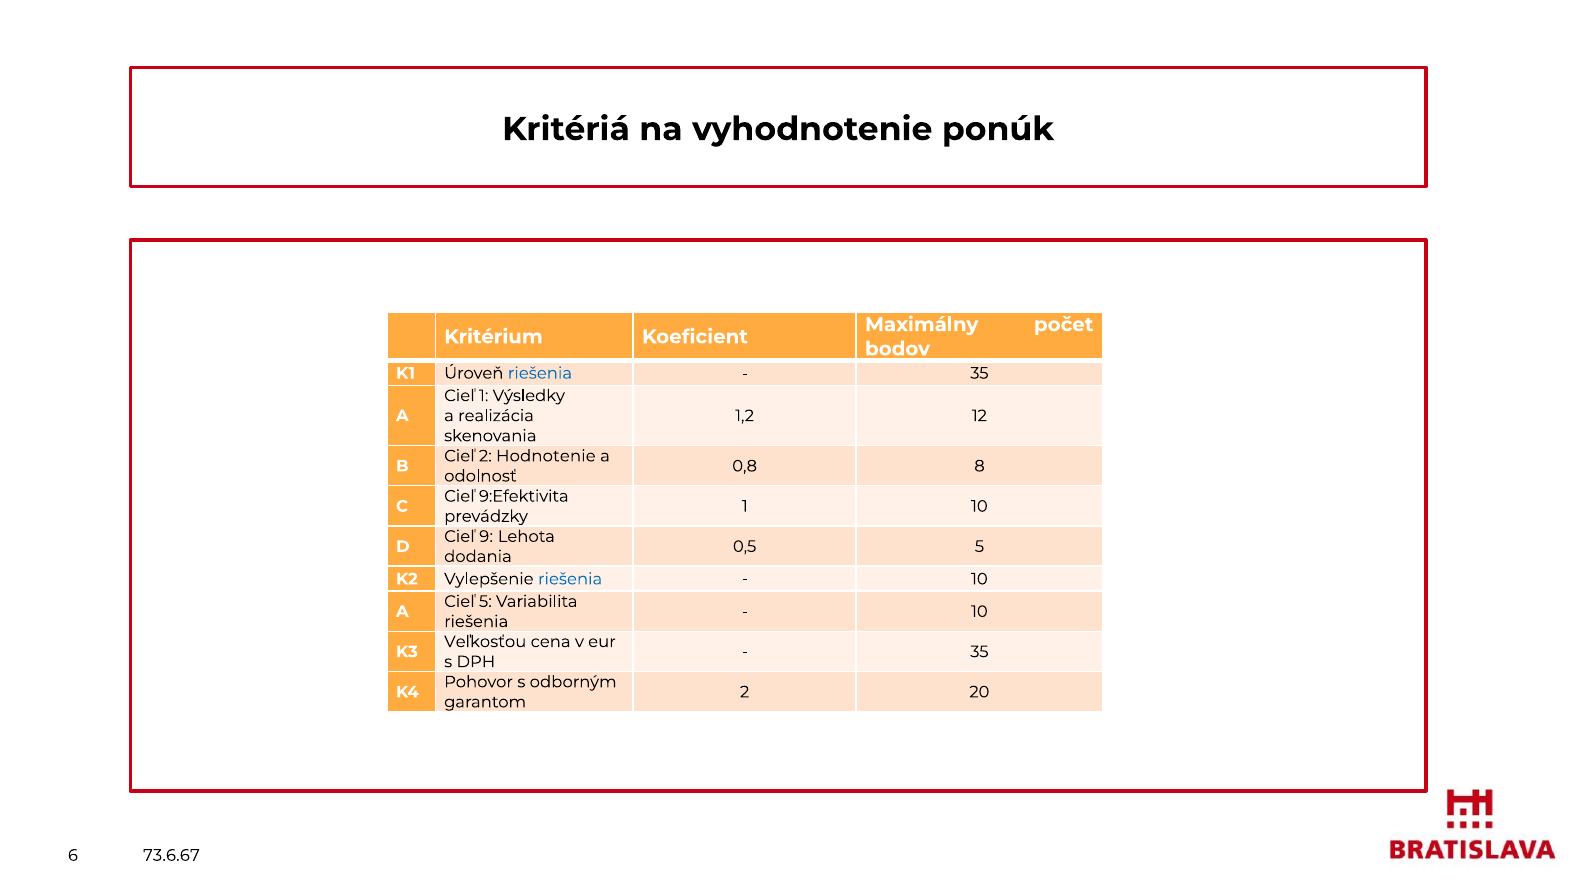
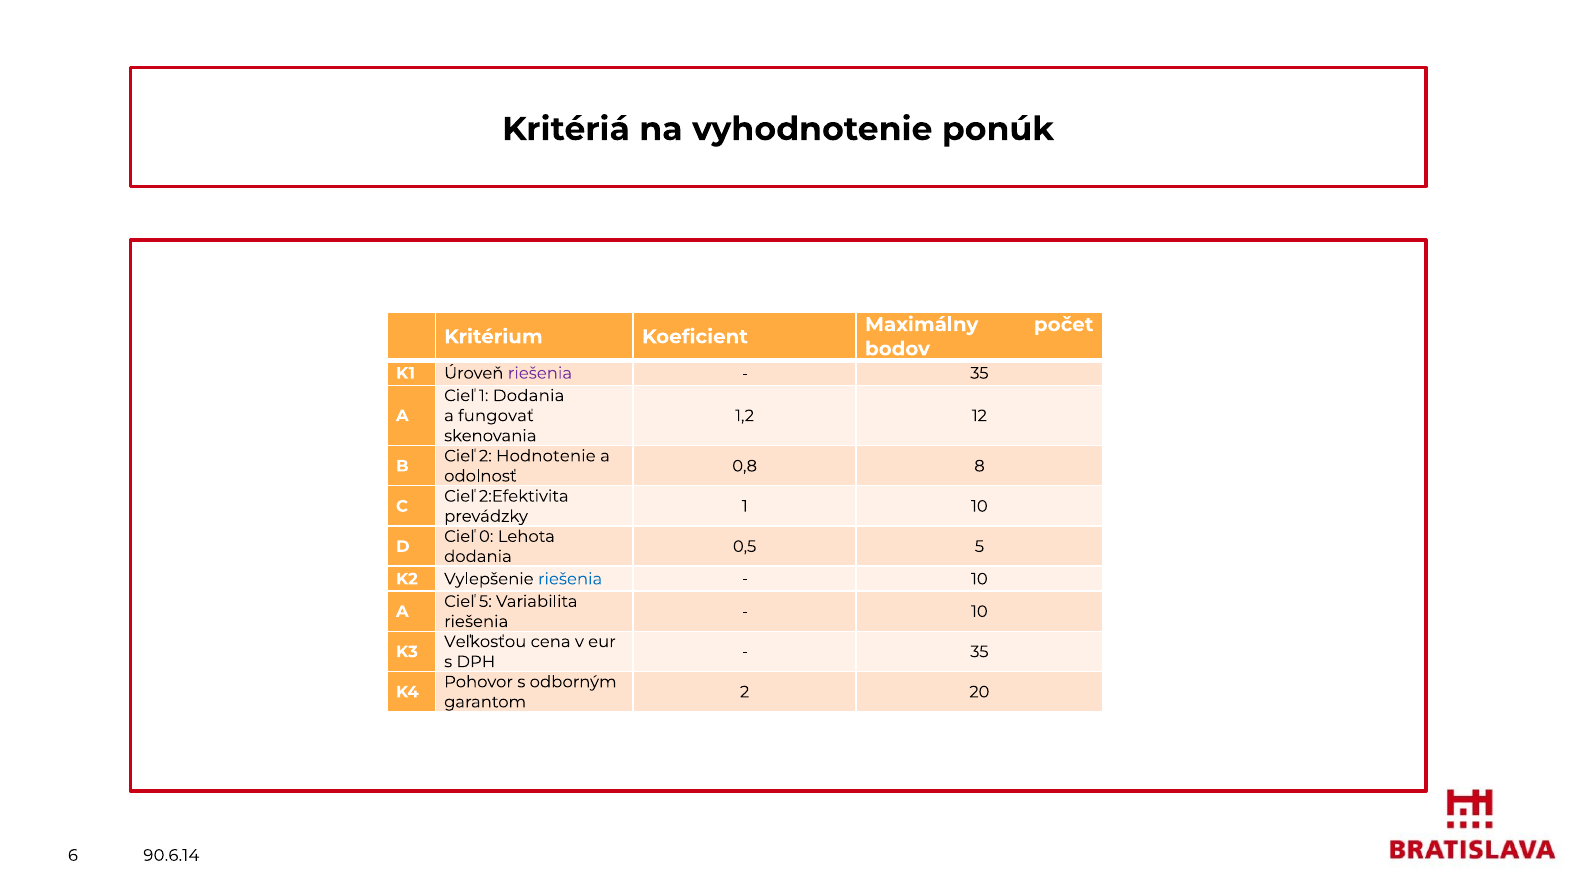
riešenia colour: blue -> purple (540, 373)
1 Výsledky: Výsledky -> Dodania (529, 396)
realizácia: realizácia -> fungovať (496, 416)
9:Efektivita: 9:Efektivita -> 2:Efektivita (524, 496)
9: 9 -> 0 (486, 537)
73.6.67: 73.6.67 -> 90.6.14 (171, 856)
